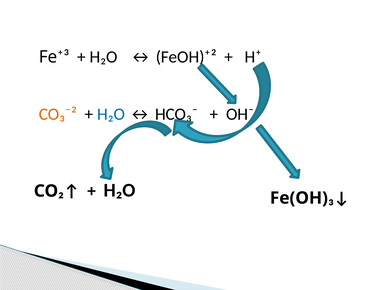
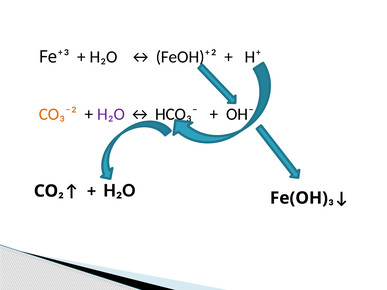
H₂O colour: blue -> purple (111, 114)
